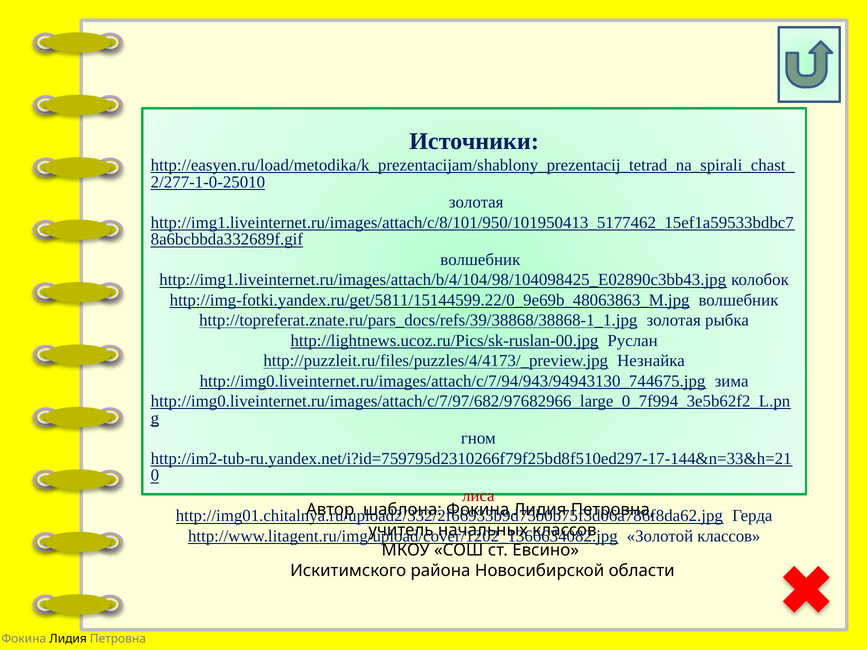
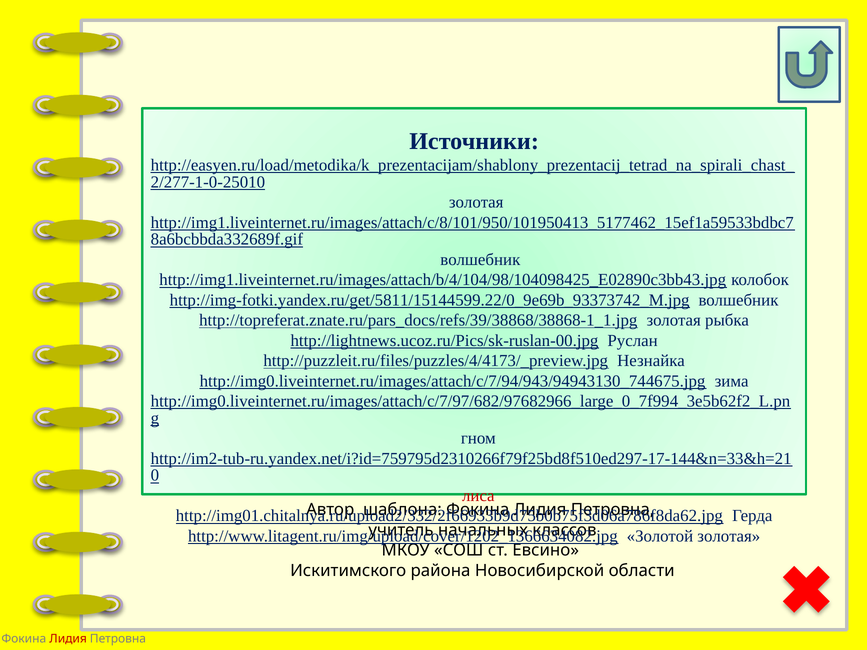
http://img-fotki.yandex.ru/get/5811/15144599.22/0_9e69b_48063863_M.jpg: http://img-fotki.yandex.ru/get/5811/15144599.22/0_9e69b_48063863_M.jpg -> http://img-fotki.yandex.ru/get/5811/15144599.22/0_9e69b_93373742_M.jpg (430, 300)
Золотой классов: классов -> золотая (729, 536)
Лидия colour: black -> red (68, 639)
